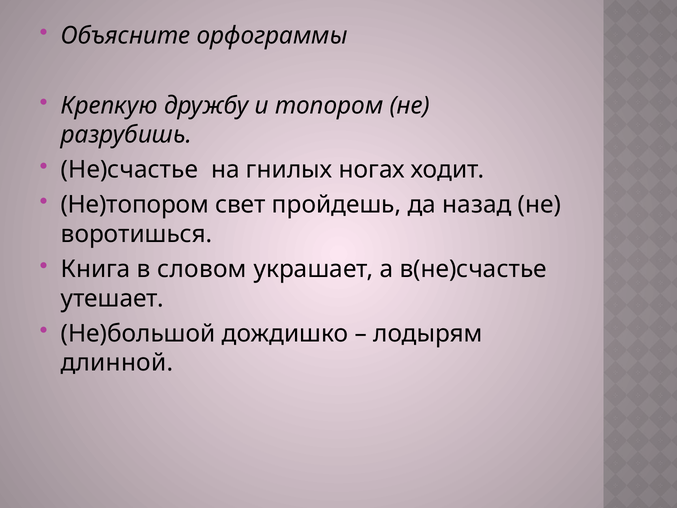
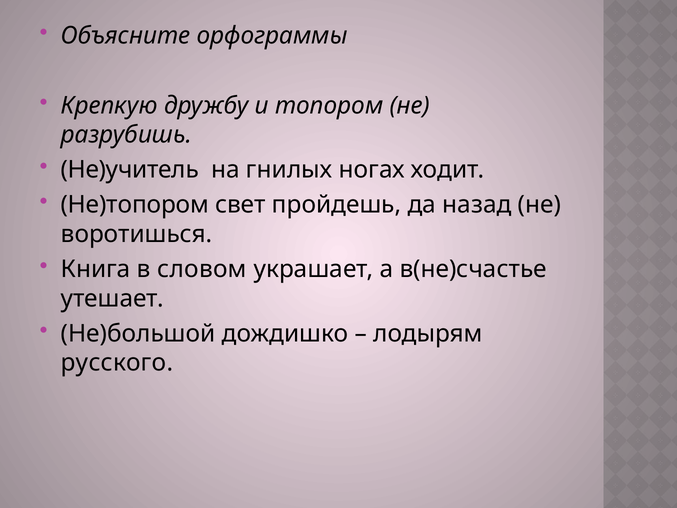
Не)счастье: Не)счастье -> Не)учитель (130, 170)
длинной: длинной -> русского (117, 363)
